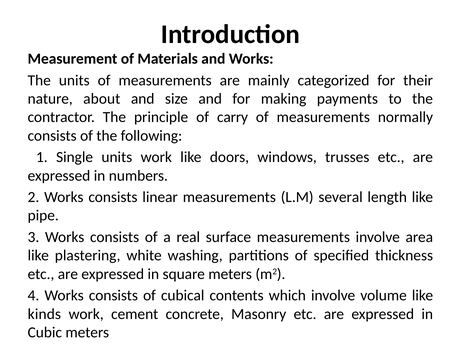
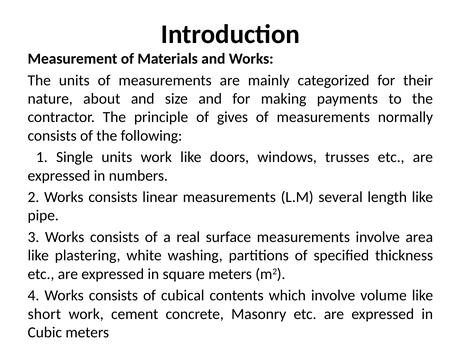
carry: carry -> gives (233, 117)
kinds: kinds -> short (44, 314)
